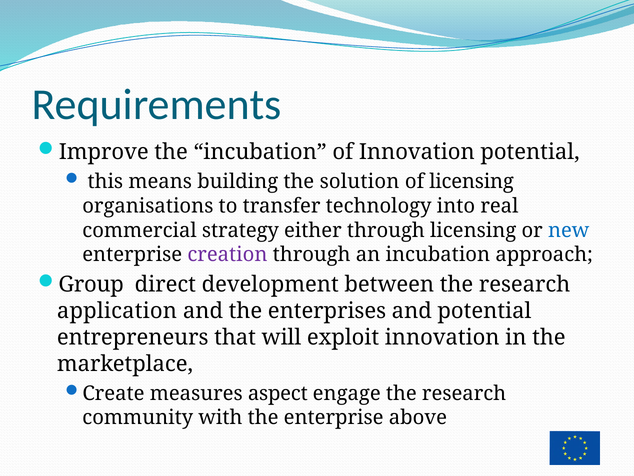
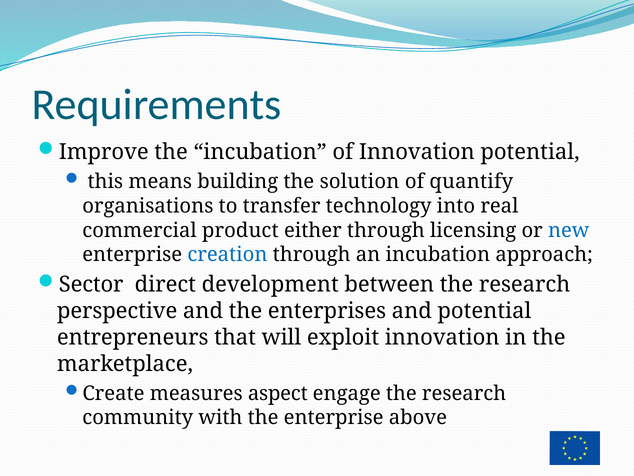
of licensing: licensing -> quantify (471, 181)
strategy: strategy -> product (240, 230)
creation colour: purple -> blue (227, 254)
Group: Group -> Sector (91, 284)
application: application -> perspective (117, 311)
